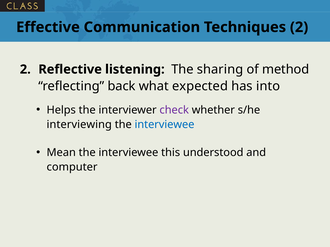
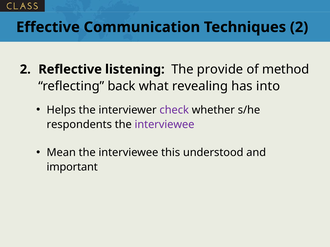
sharing: sharing -> provide (220, 70)
expected: expected -> revealing (200, 86)
interviewing: interviewing -> respondents (79, 125)
interviewee colour: blue -> purple (164, 125)
computer: computer -> important (72, 167)
